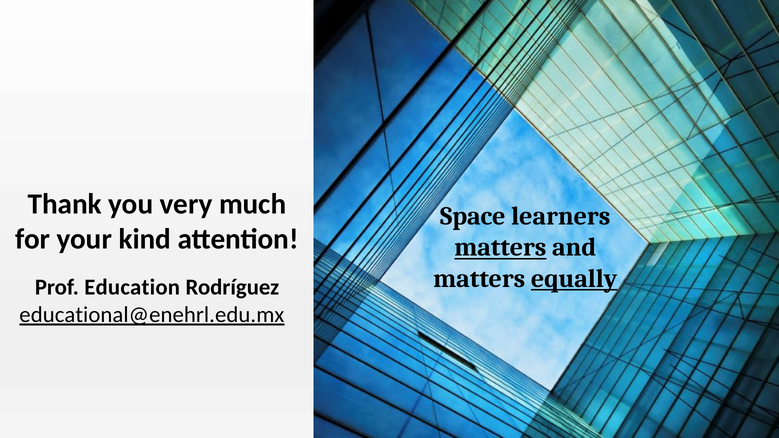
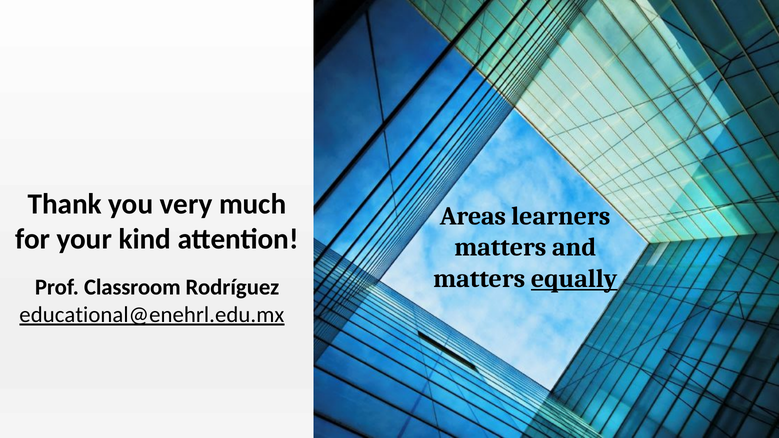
Space: Space -> Areas (473, 216)
matters underline: present -> none (500, 248)
Education: Education -> Classroom (132, 288)
